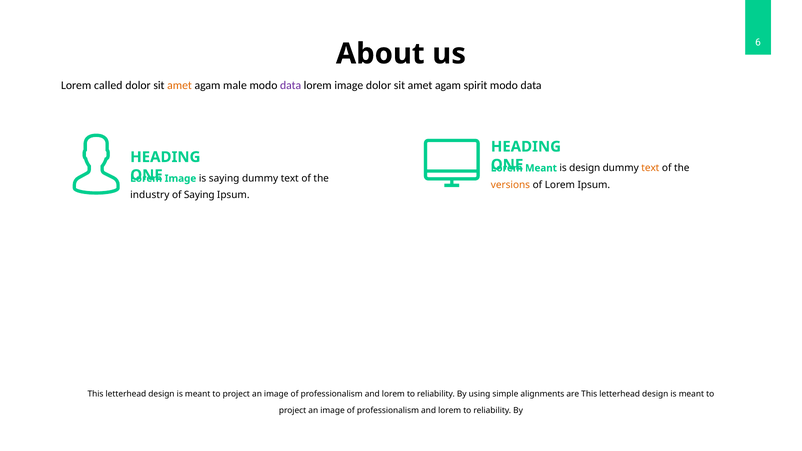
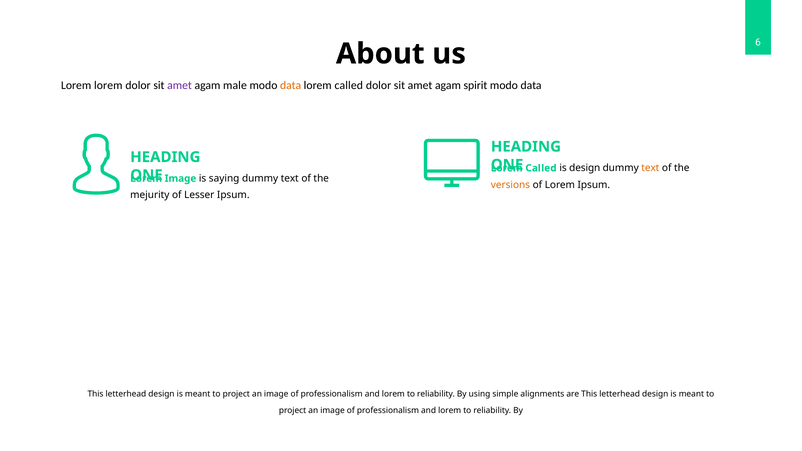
Lorem called: called -> lorem (108, 85)
amet colour: orange -> purple (180, 85)
data colour: purple -> orange (291, 85)
image: image -> called (349, 85)
Meant: Meant -> Called (541, 168)
industry: industry -> mejurity (150, 195)
of Saying: Saying -> Lesser (199, 195)
